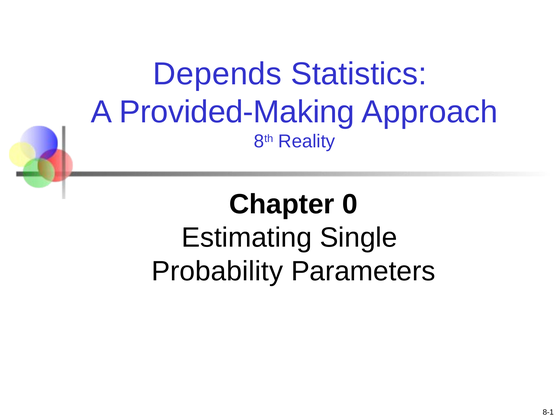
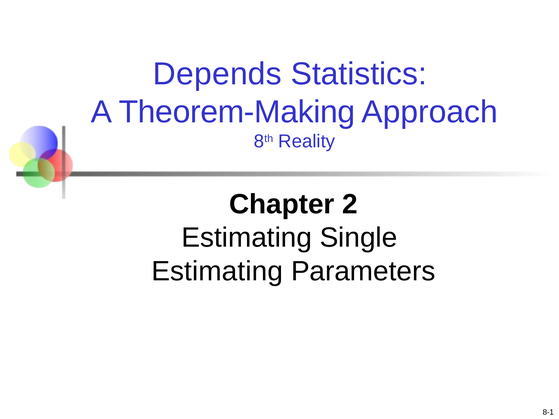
Provided-Making: Provided-Making -> Theorem-Making (237, 112)
0: 0 -> 2 (350, 204)
Probability: Probability -> Estimating (217, 271)
